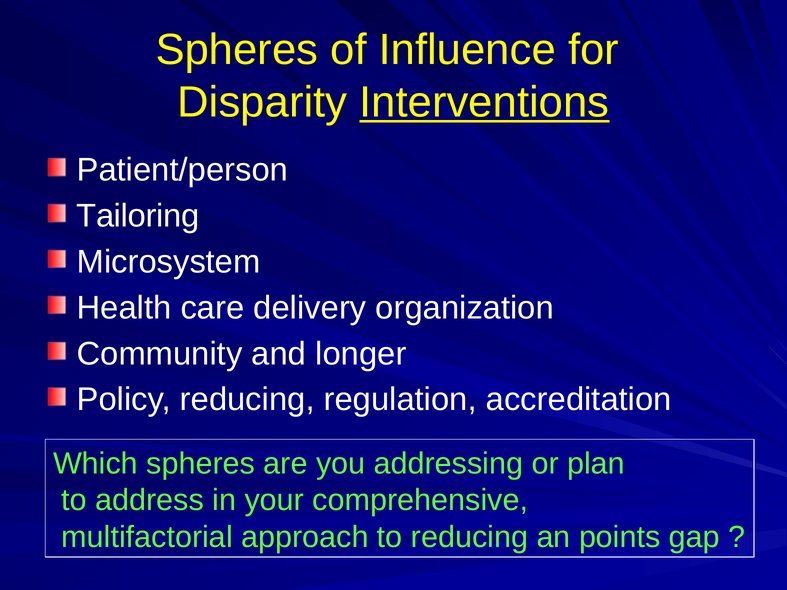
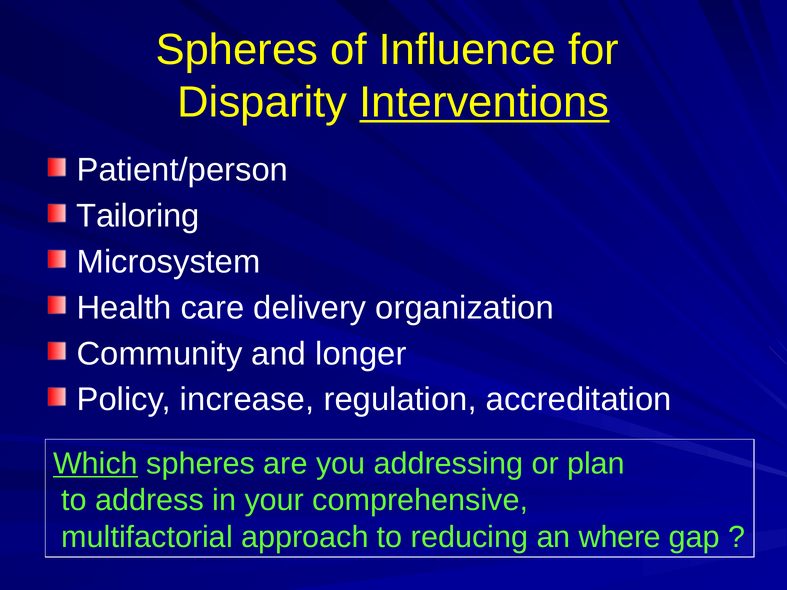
Policy reducing: reducing -> increase (247, 400)
Which underline: none -> present (95, 464)
points: points -> where (620, 537)
